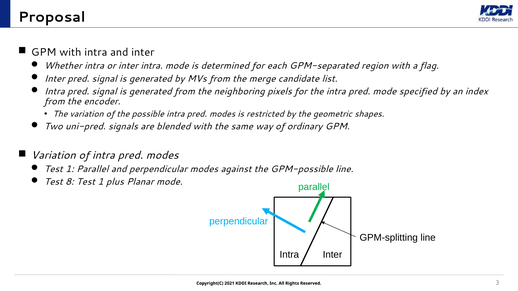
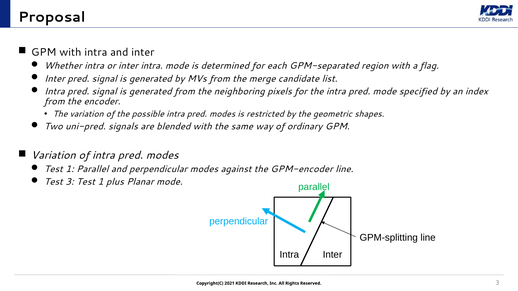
GPM-possible: GPM-possible -> GPM-encoder (302, 169)
Test 8: 8 -> 3 (70, 182)
